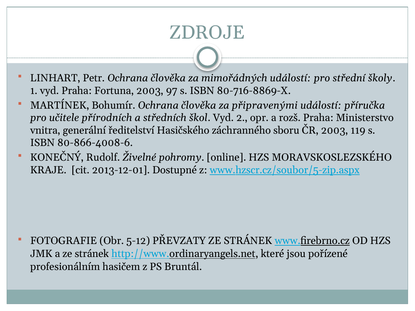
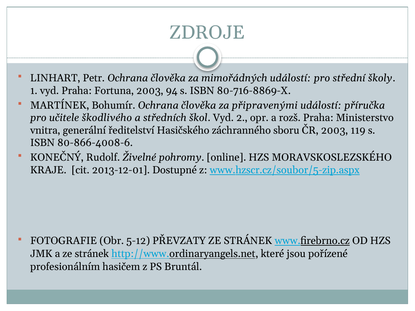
97: 97 -> 94 (172, 91)
přírodních: přírodních -> škodlivého (107, 118)
